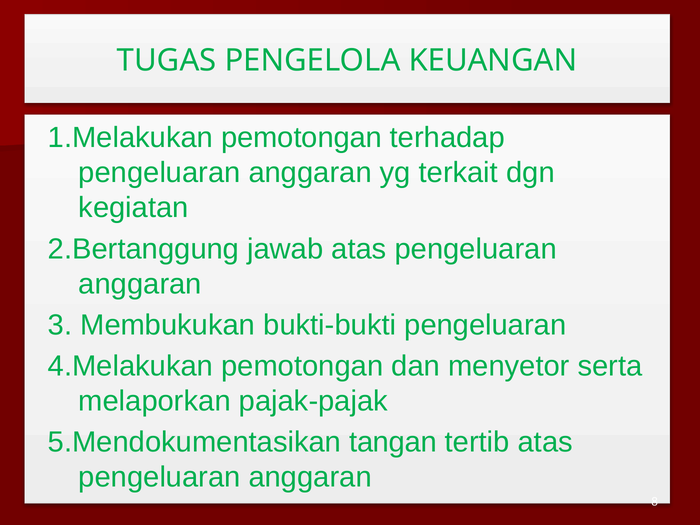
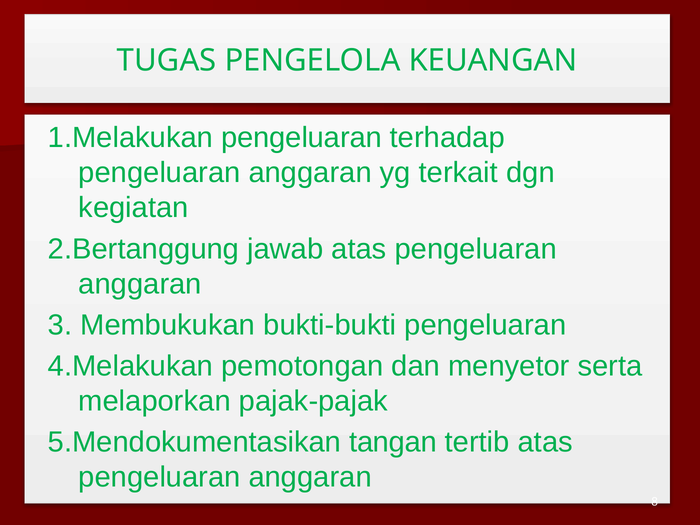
1.Melakukan pemotongan: pemotongan -> pengeluaran (302, 138)
